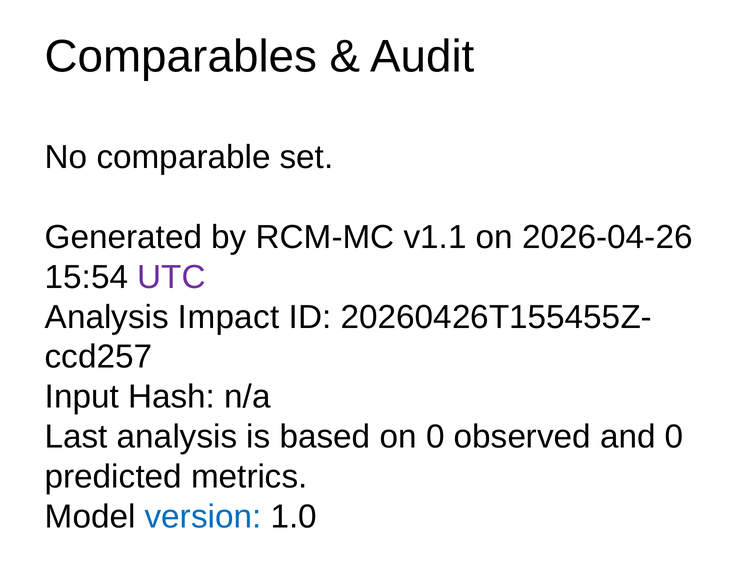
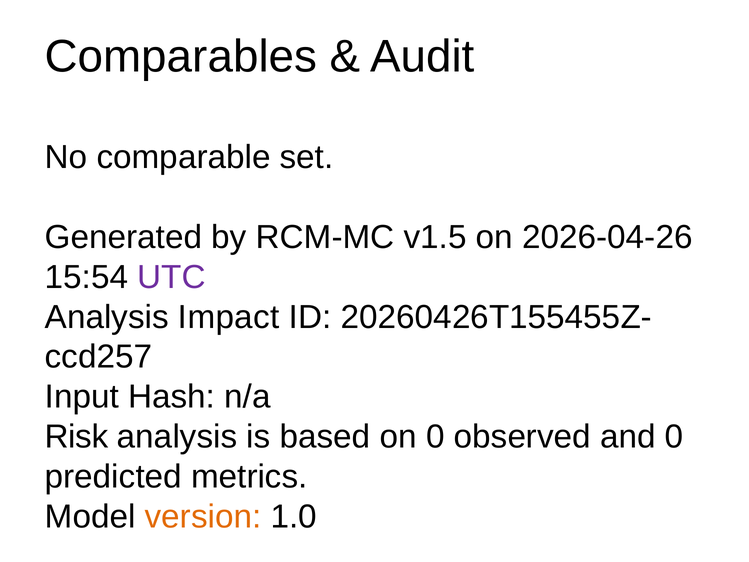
v1.1: v1.1 -> v1.5 (435, 237)
Last: Last -> Risk (76, 437)
version colour: blue -> orange (203, 517)
